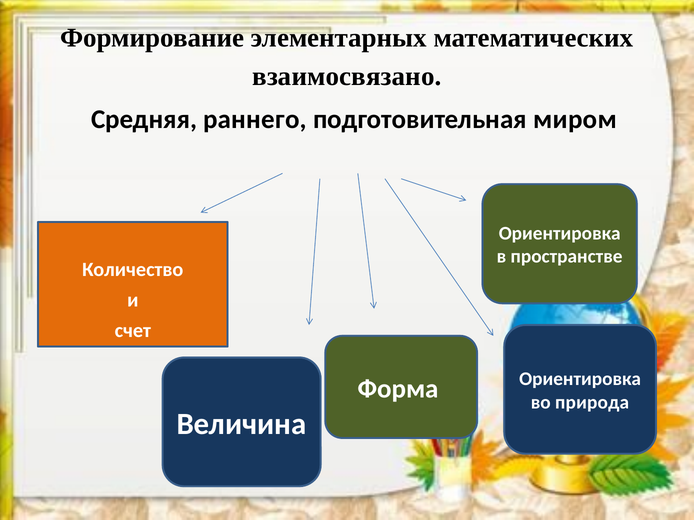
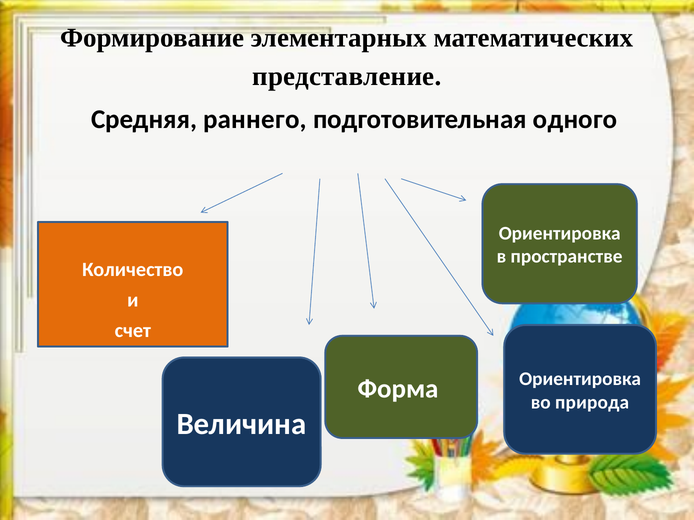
взаимосвязано: взаимосвязано -> представление (347, 77)
миром: миром -> одного (575, 119)
